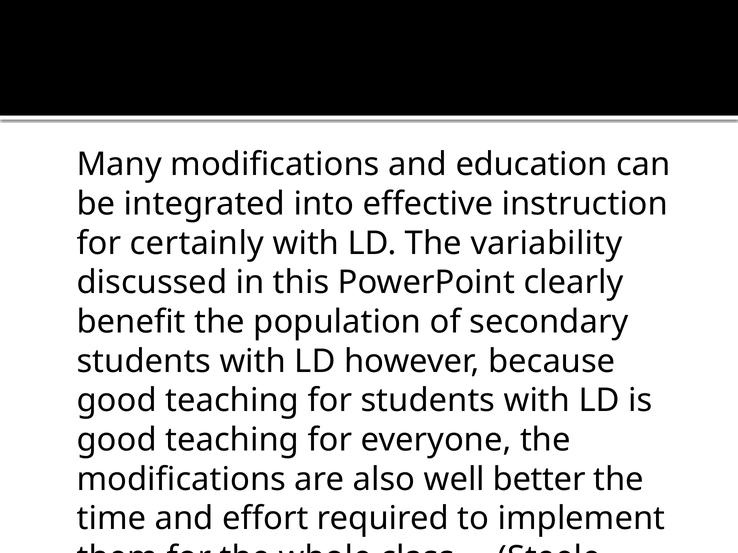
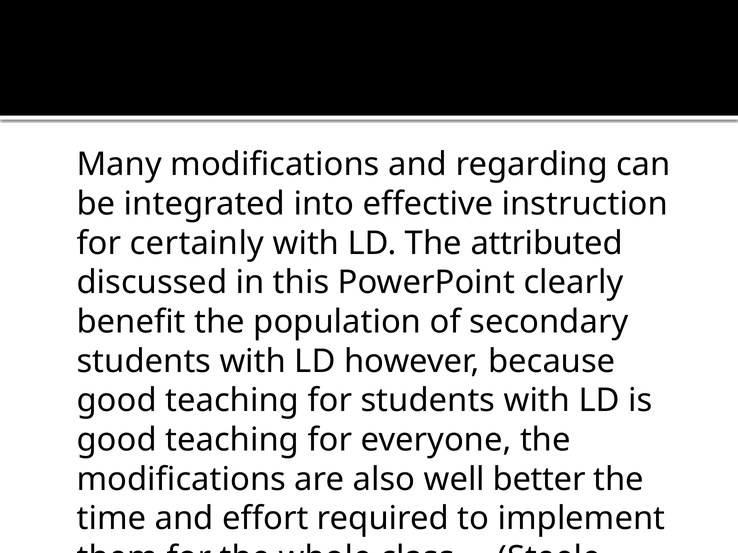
education: education -> regarding (532, 165)
variability: variability -> attributed (547, 243)
